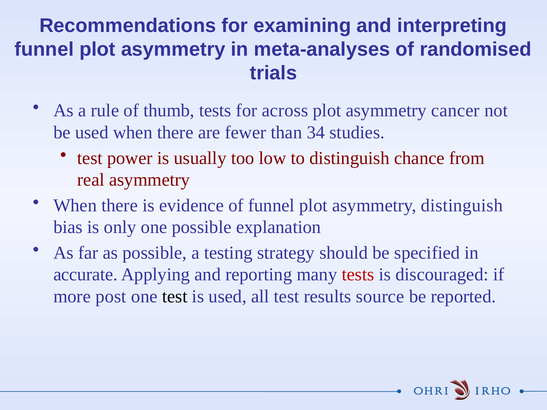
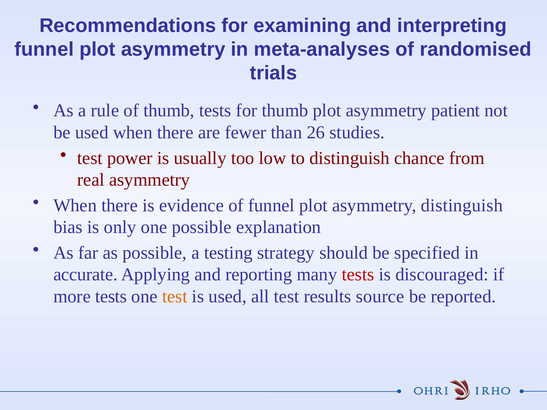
for across: across -> thumb (285, 111)
cancer: cancer -> patient (456, 111)
34: 34 -> 26 (316, 133)
more post: post -> tests (111, 297)
test colour: black -> orange (175, 297)
